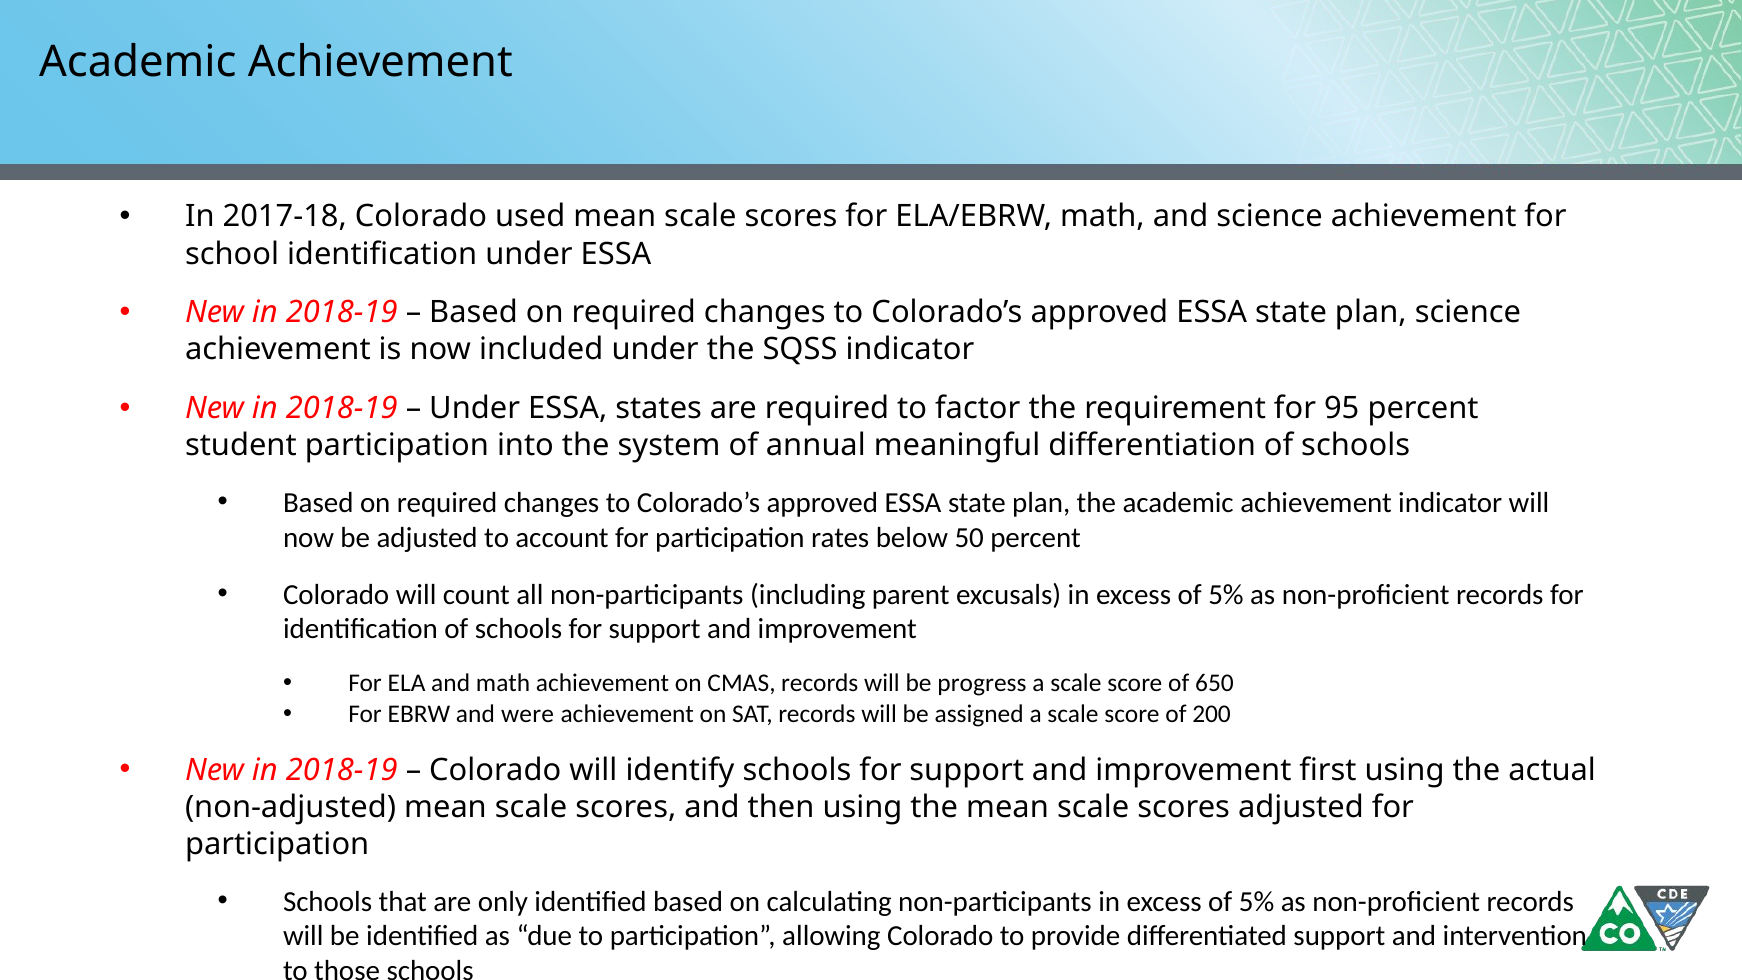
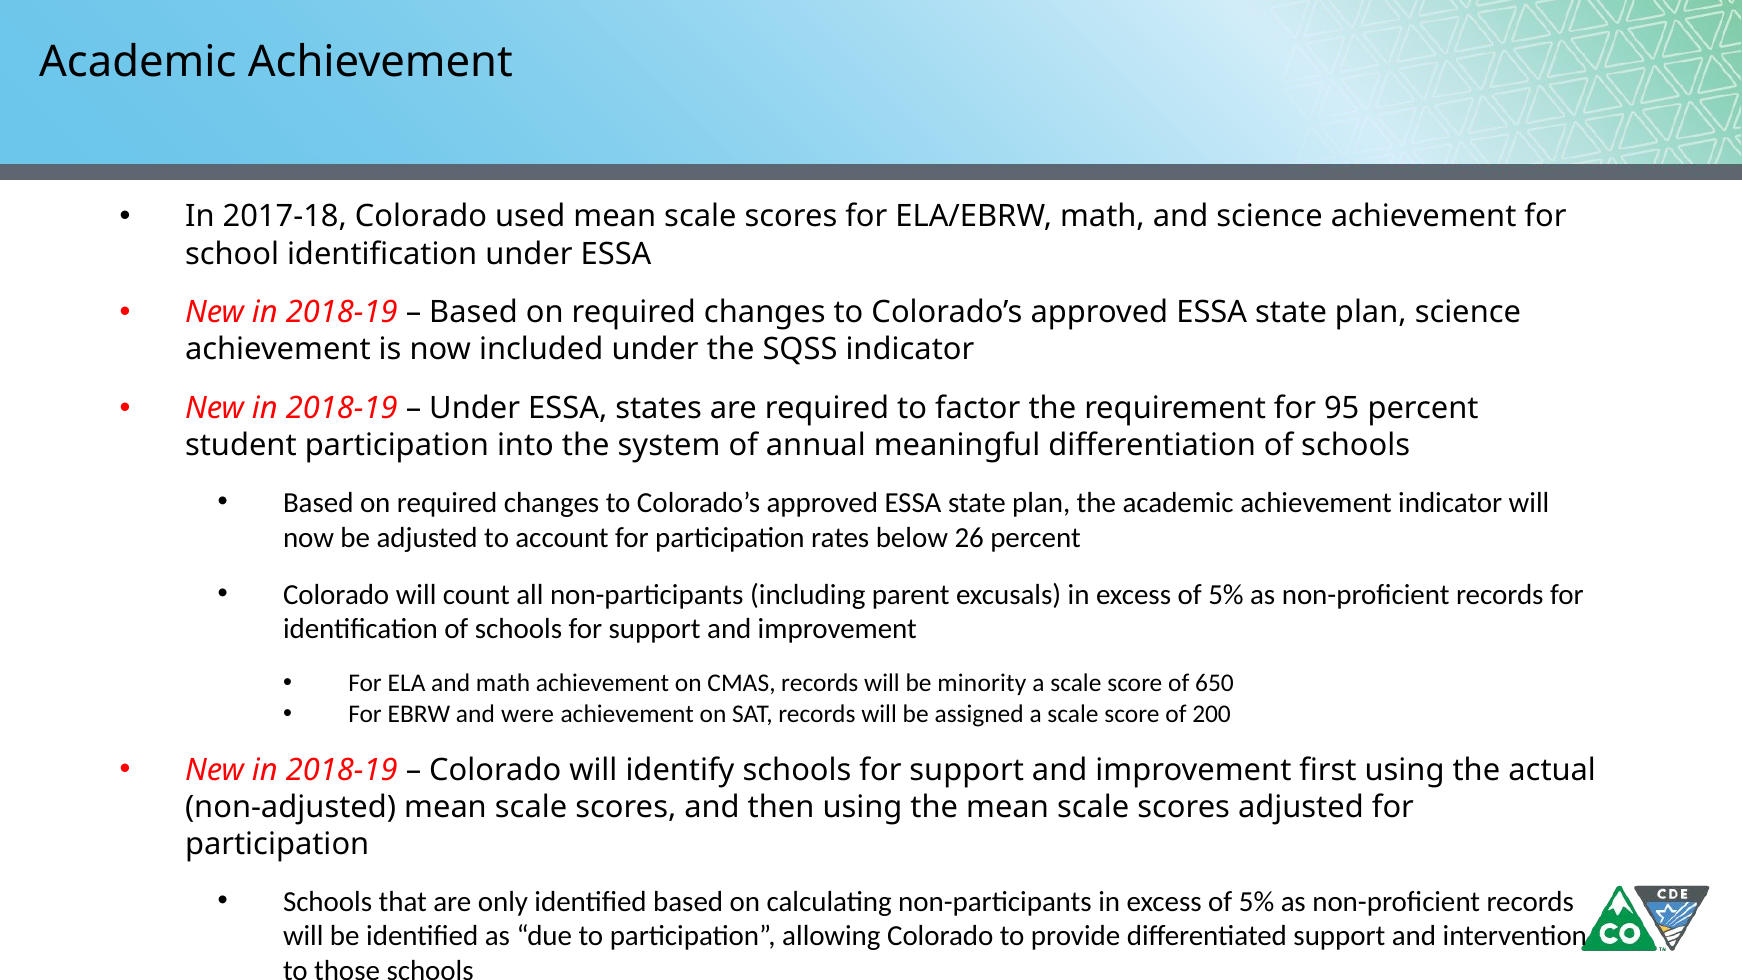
50: 50 -> 26 (969, 538)
progress: progress -> minority (982, 683)
